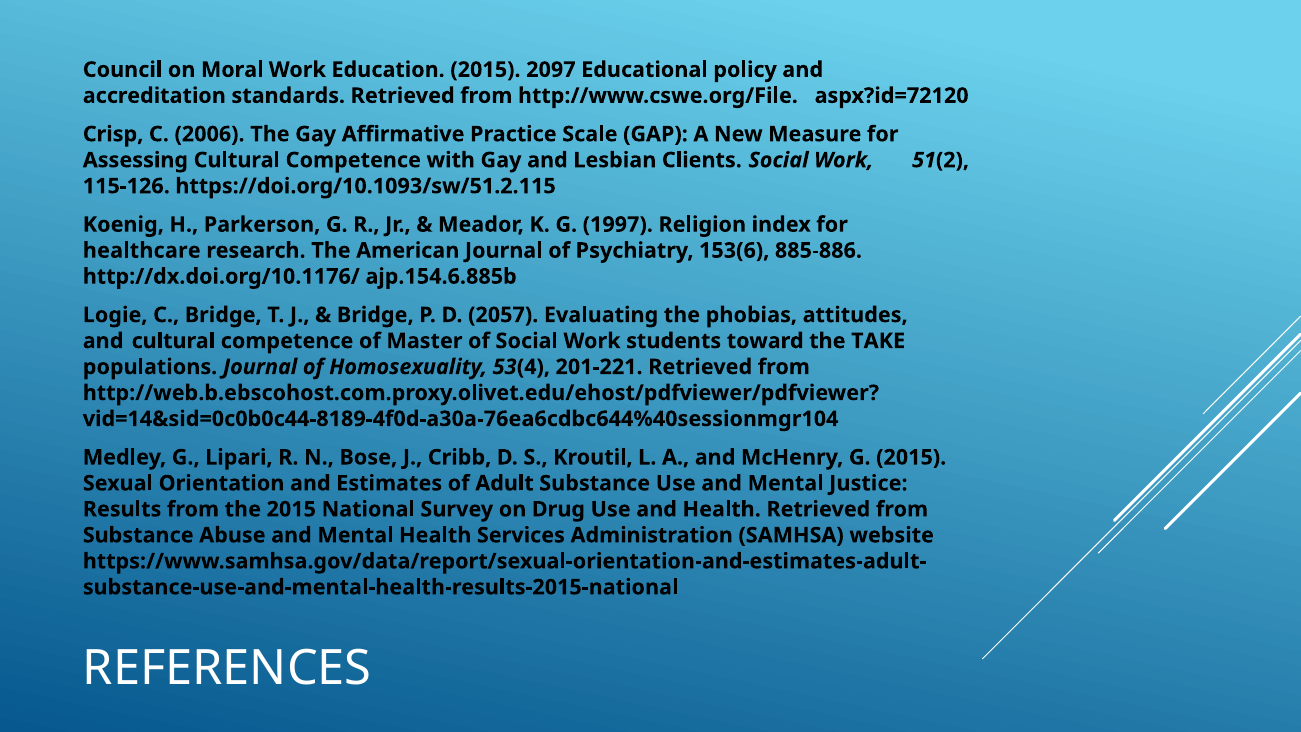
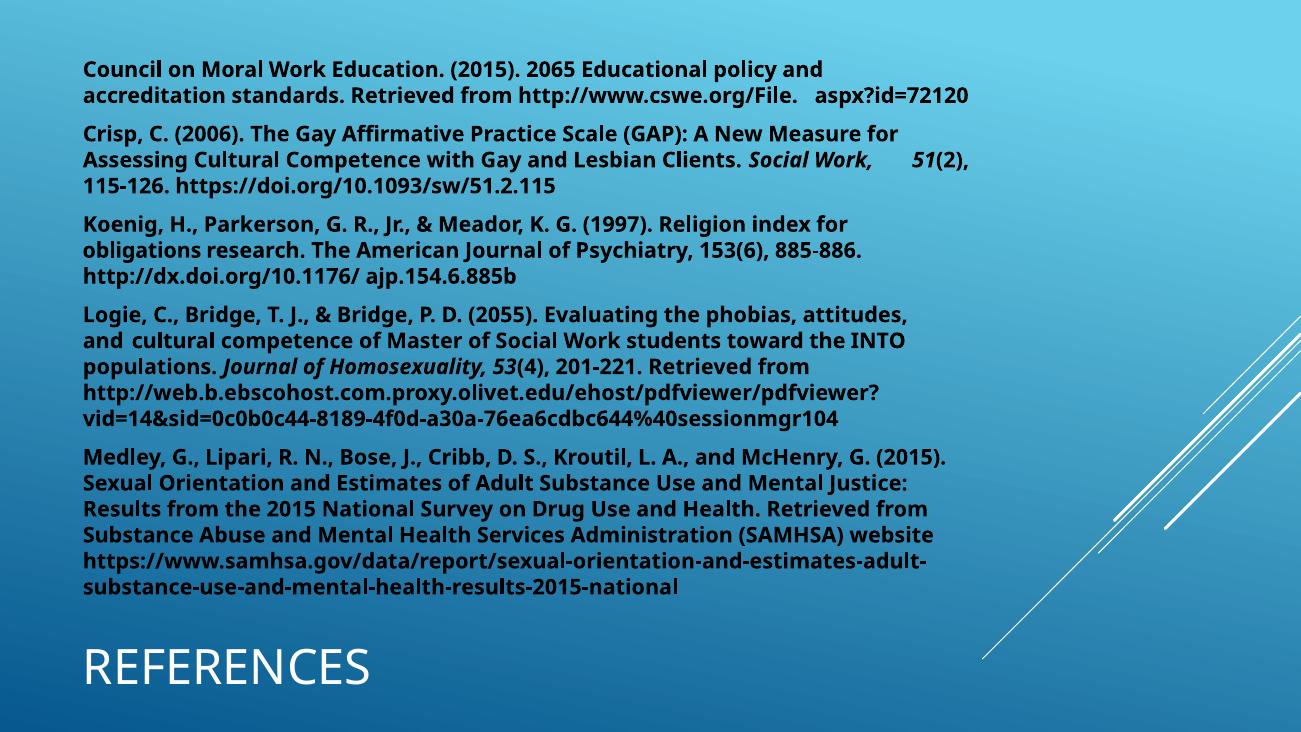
2097: 2097 -> 2065 (551, 70)
healthcare: healthcare -> obligations (142, 251)
2057: 2057 -> 2055 (503, 315)
TAKE: TAKE -> INTO (878, 341)
